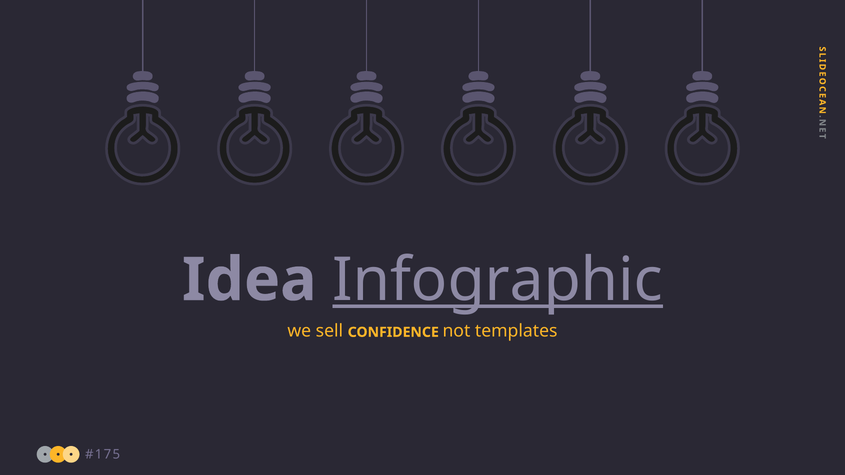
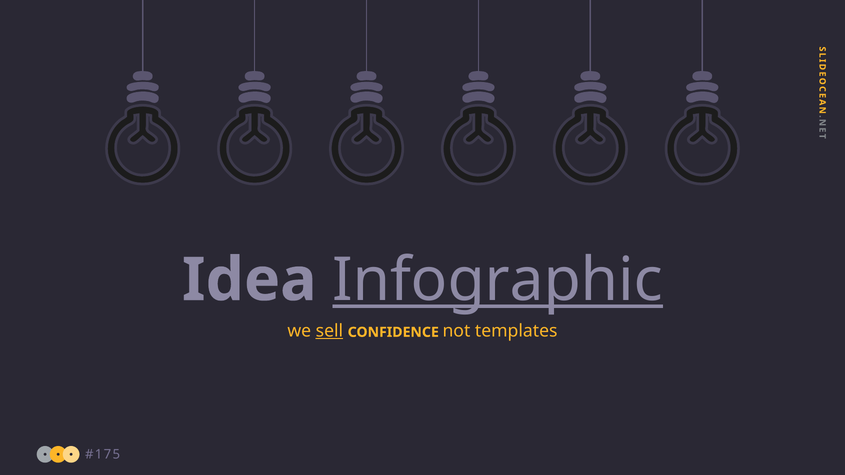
sell underline: none -> present (329, 331)
